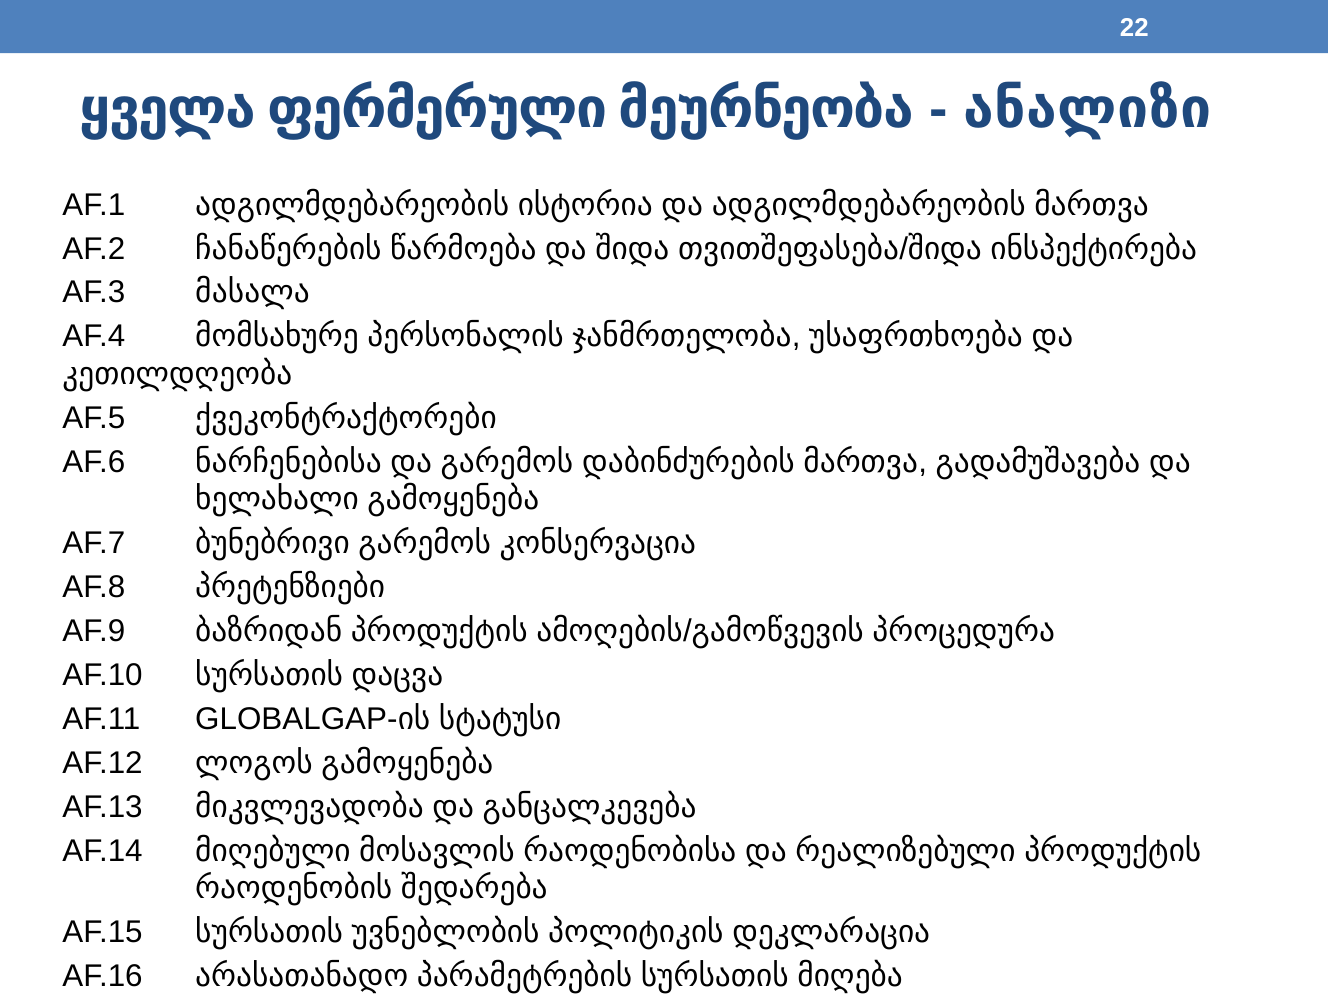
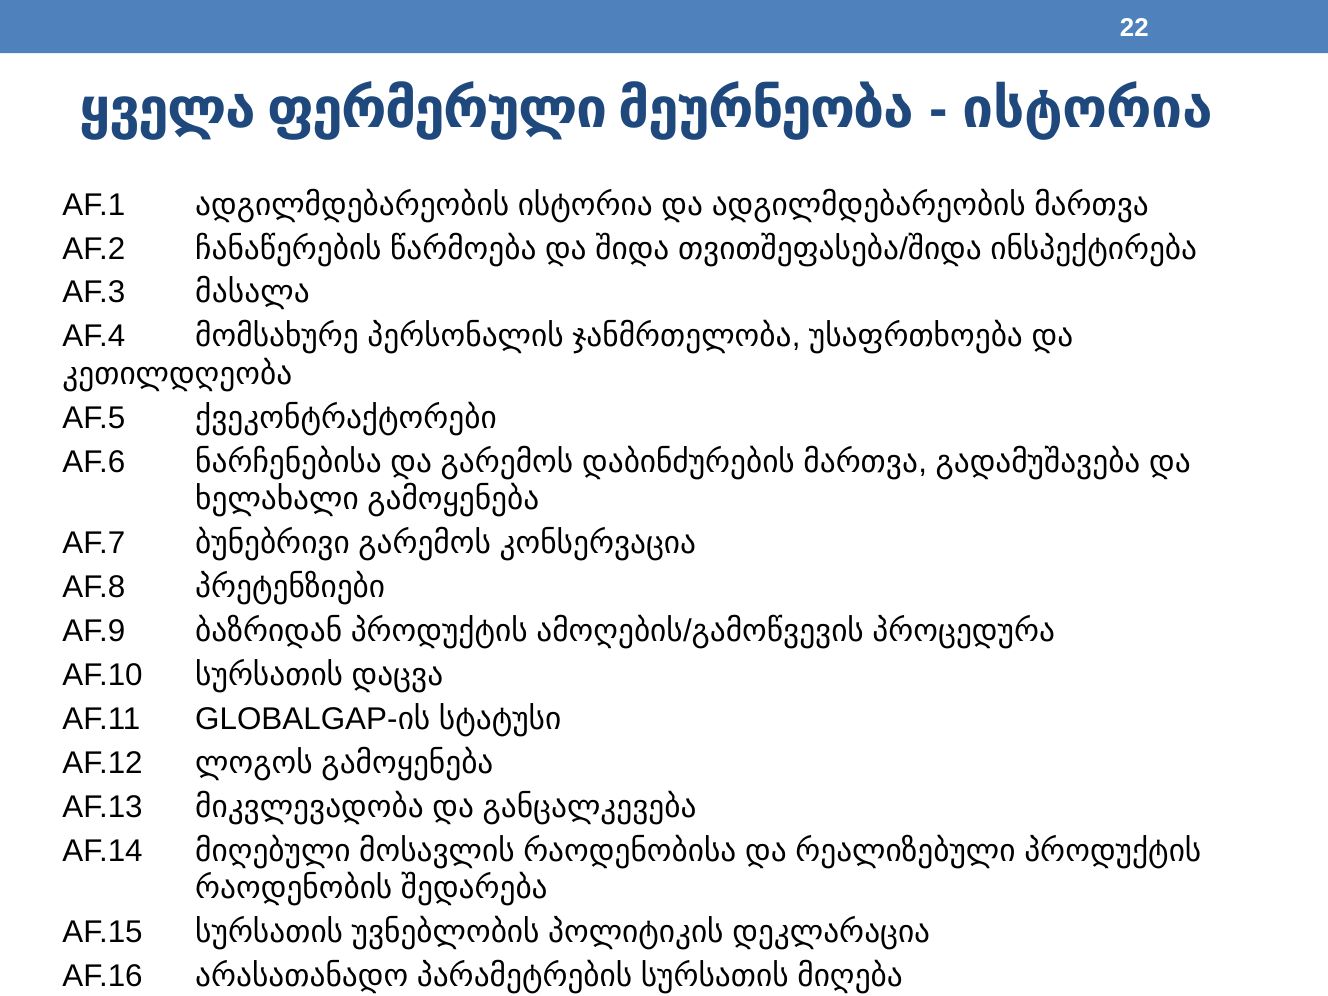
ანალიზი: ანალიზი -> ისტორია (1088, 109)
